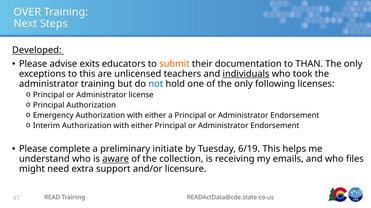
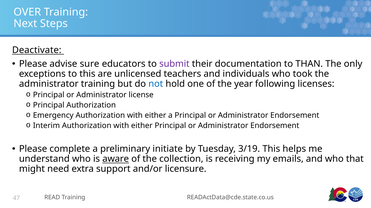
Developed: Developed -> Deactivate (37, 50)
exits: exits -> sure (90, 64)
submit colour: orange -> purple (174, 64)
individuals underline: present -> none (246, 74)
of the only: only -> year (244, 84)
6/19: 6/19 -> 3/19 (249, 149)
files: files -> that (355, 159)
